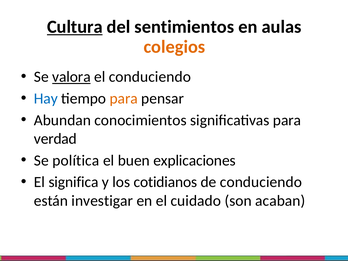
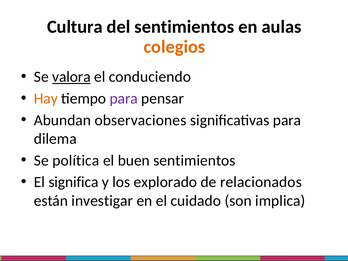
Cultura underline: present -> none (75, 27)
Hay colour: blue -> orange (46, 99)
para colour: orange -> purple (124, 99)
conocimientos: conocimientos -> observaciones (140, 120)
verdad: verdad -> dilema (55, 139)
buen explicaciones: explicaciones -> sentimientos (194, 160)
cotidianos: cotidianos -> explorado (165, 182)
de conduciendo: conduciendo -> relacionados (261, 182)
acaban: acaban -> implica (280, 201)
